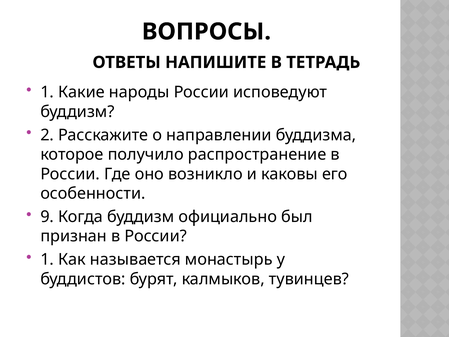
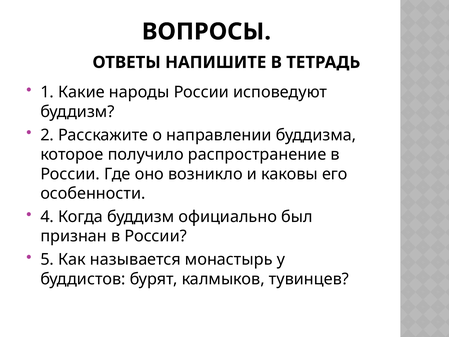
9: 9 -> 4 (47, 217)
1: 1 -> 5 (47, 259)
